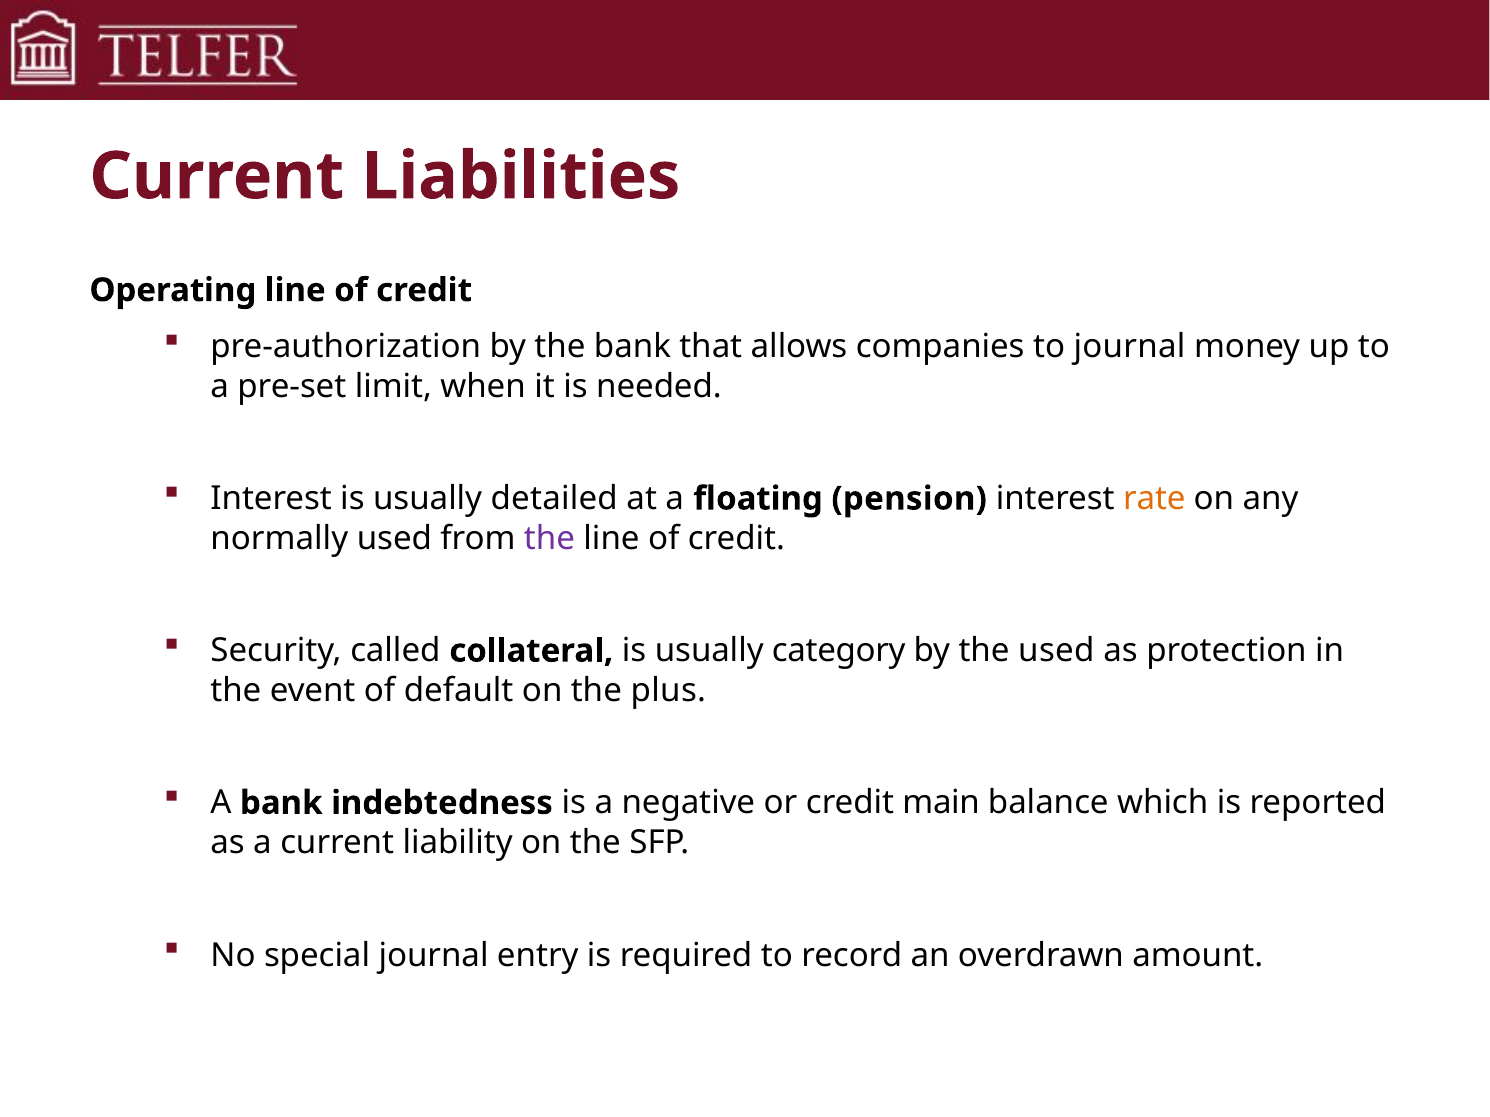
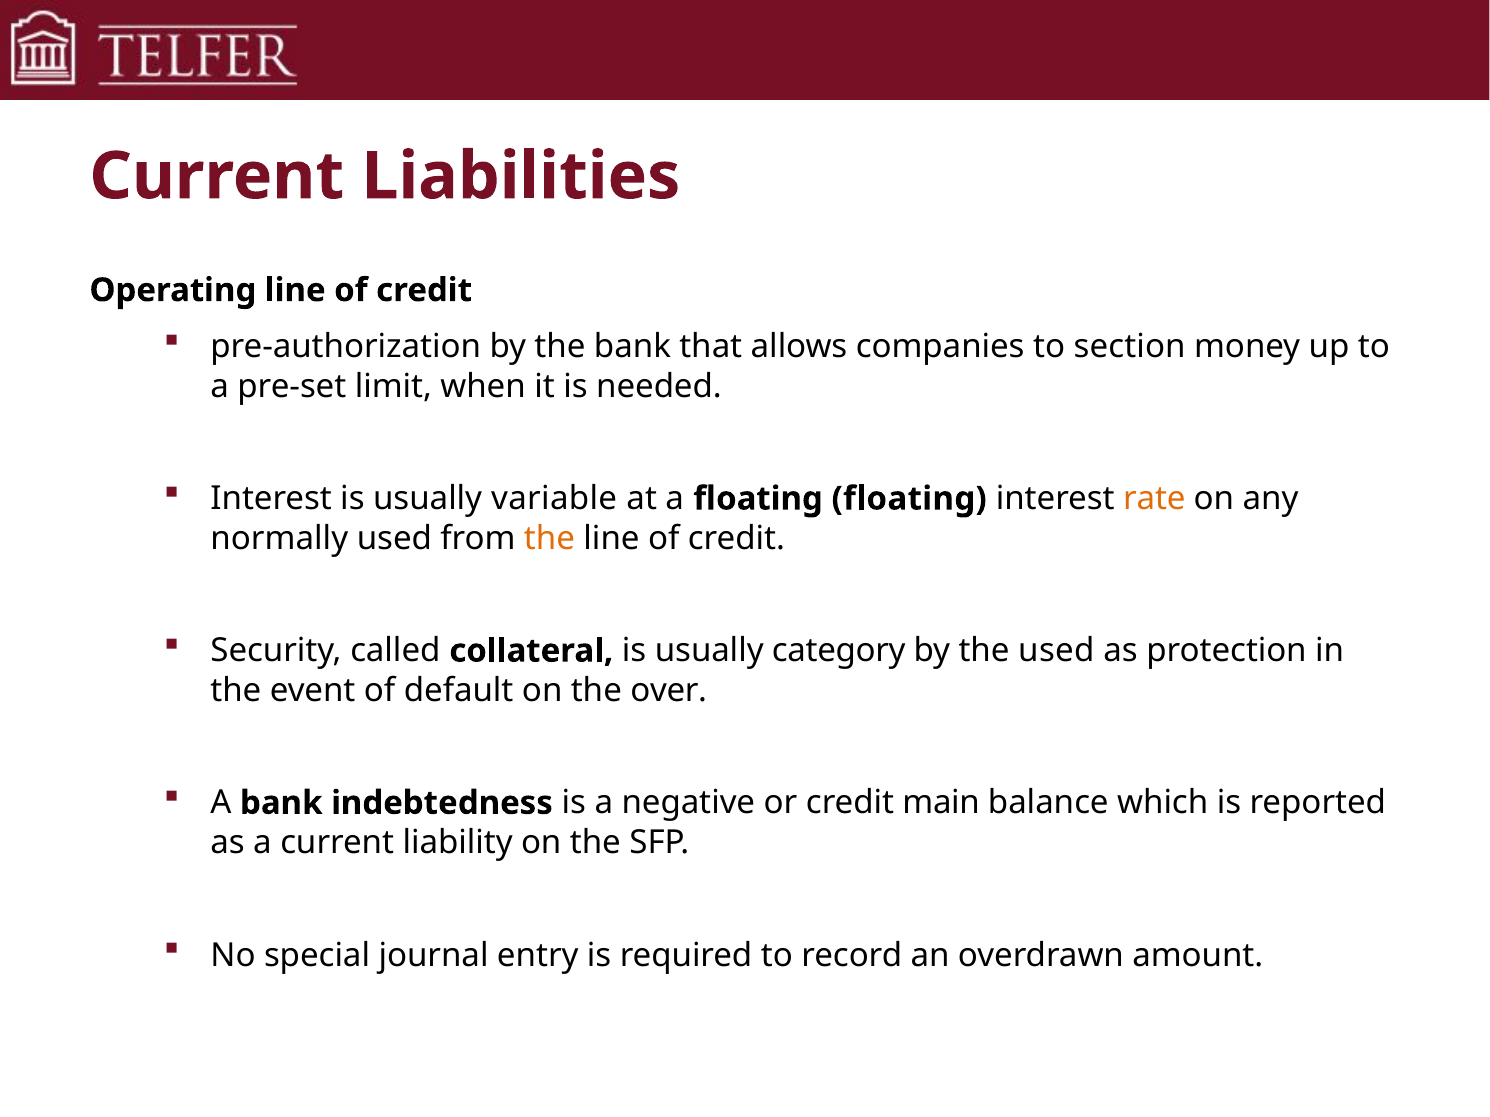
to journal: journal -> section (1130, 347)
detailed: detailed -> variable (554, 499)
floating pension: pension -> floating (909, 499)
the colour: purple -> orange (549, 539)
plus: plus -> over (669, 691)
